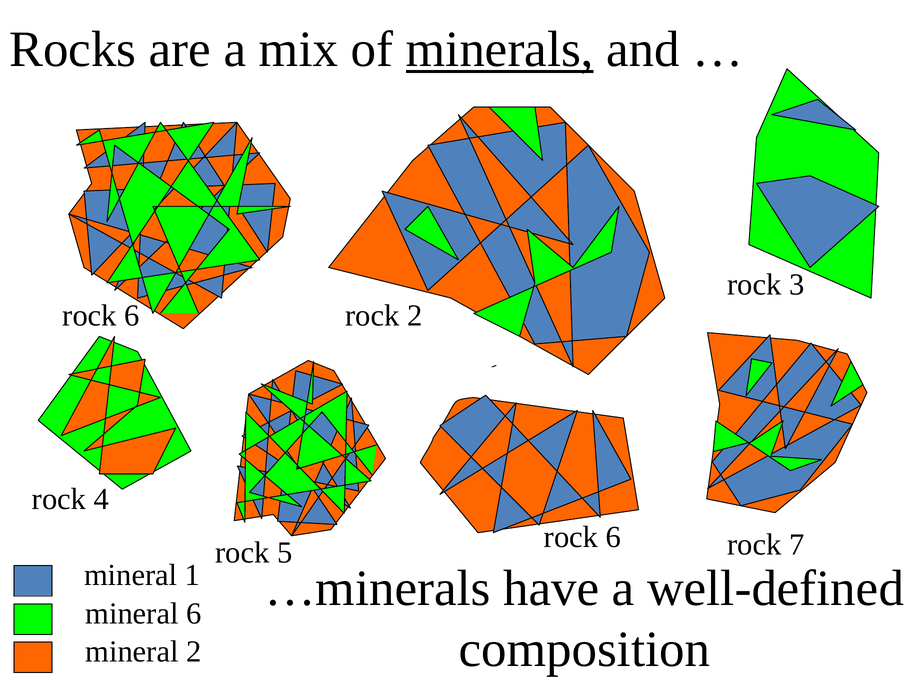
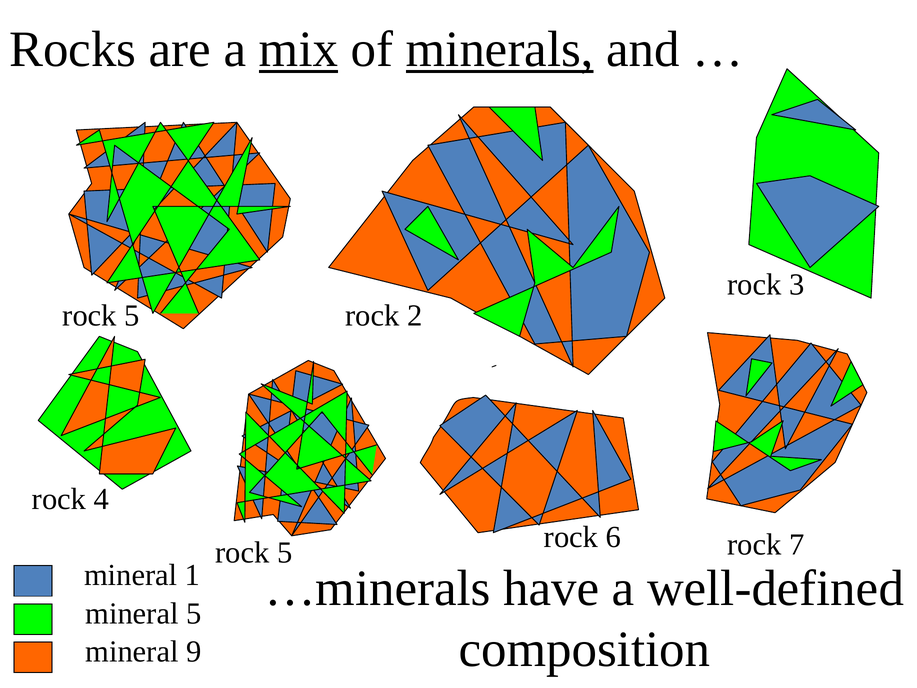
mix underline: none -> present (299, 49)
6: 6 -> 5 (132, 315)
mineral 6: 6 -> 5 (194, 613)
mineral 2: 2 -> 9 (194, 652)
